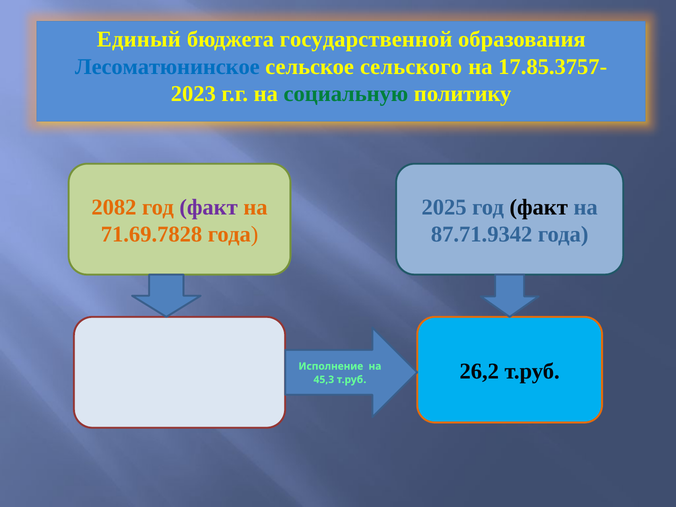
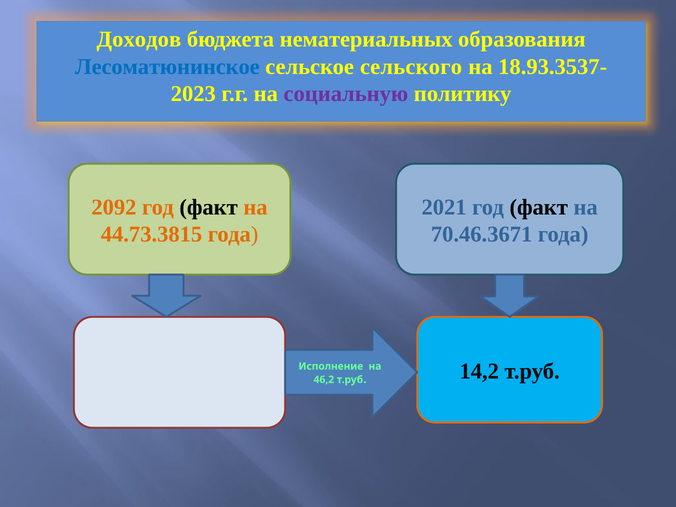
Единый: Единый -> Доходов (139, 40)
государственной: государственной -> нематериальных (366, 40)
17.85.3757-: 17.85.3757- -> 18.93.3537- (553, 67)
социальную colour: green -> purple (346, 94)
2082: 2082 -> 2092 (114, 207)
факт colour: purple -> black (209, 207)
2025: 2025 -> 2021 (444, 207)
71.69.7828: 71.69.7828 -> 44.73.3815 (152, 234)
87.71.9342: 87.71.9342 -> 70.46.3671 (482, 234)
26,2: 26,2 -> 14,2 (479, 371)
45,3: 45,3 -> 46,2 (324, 380)
